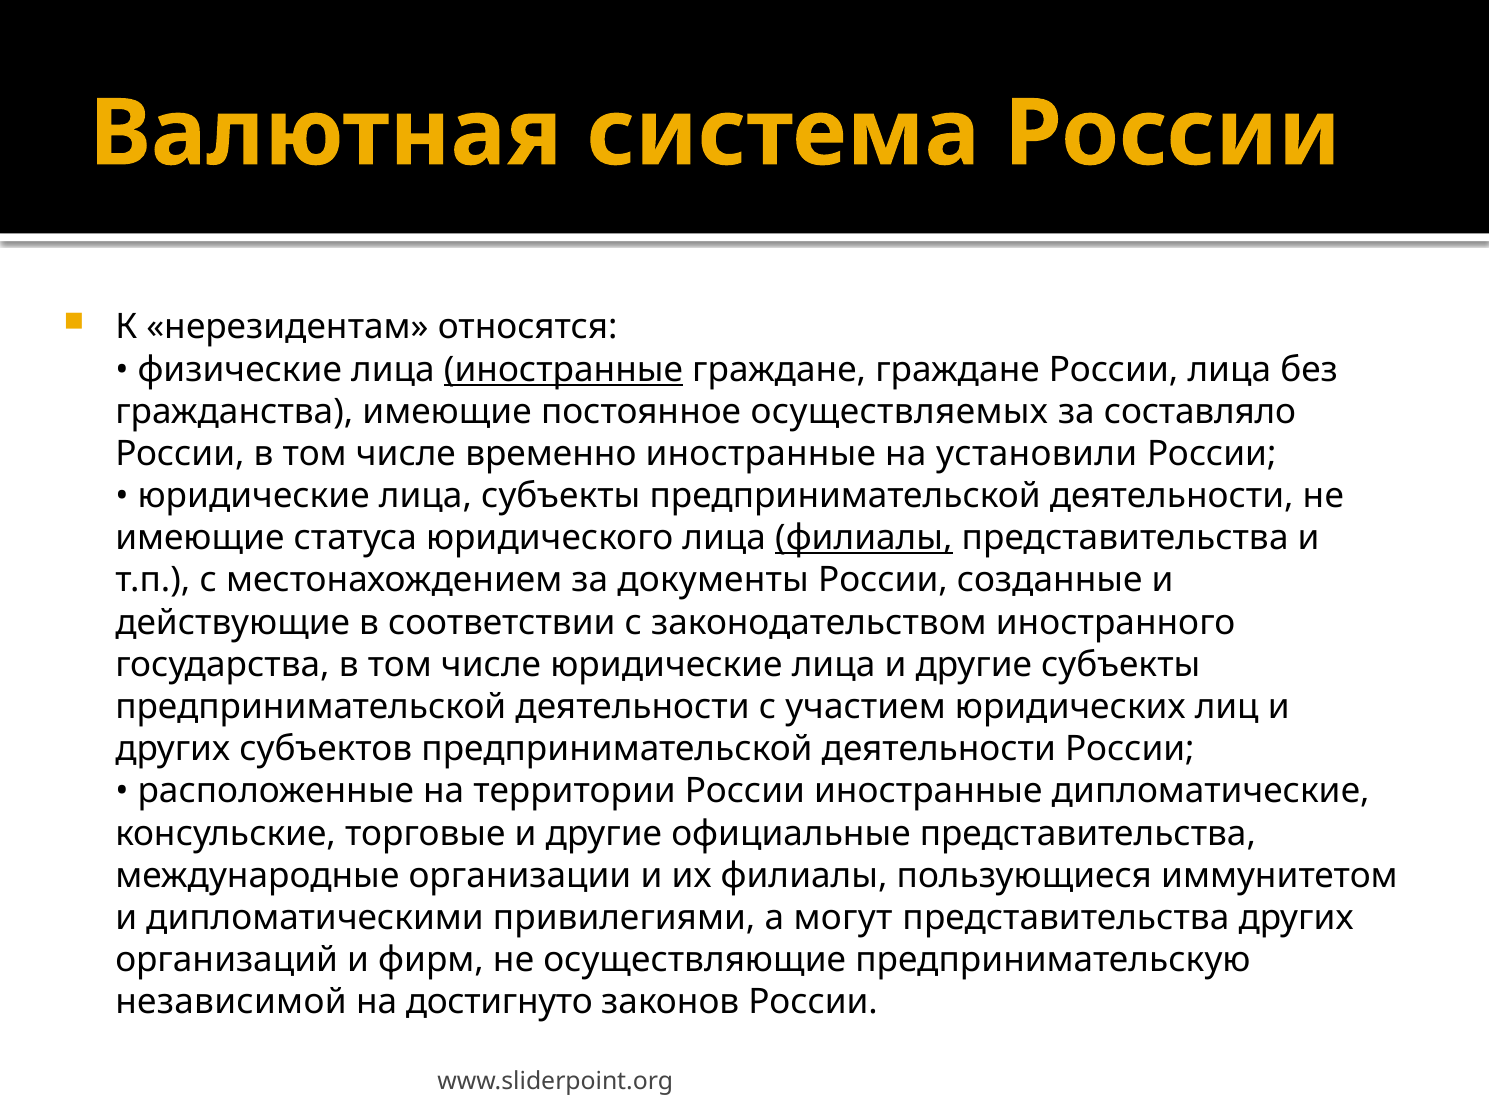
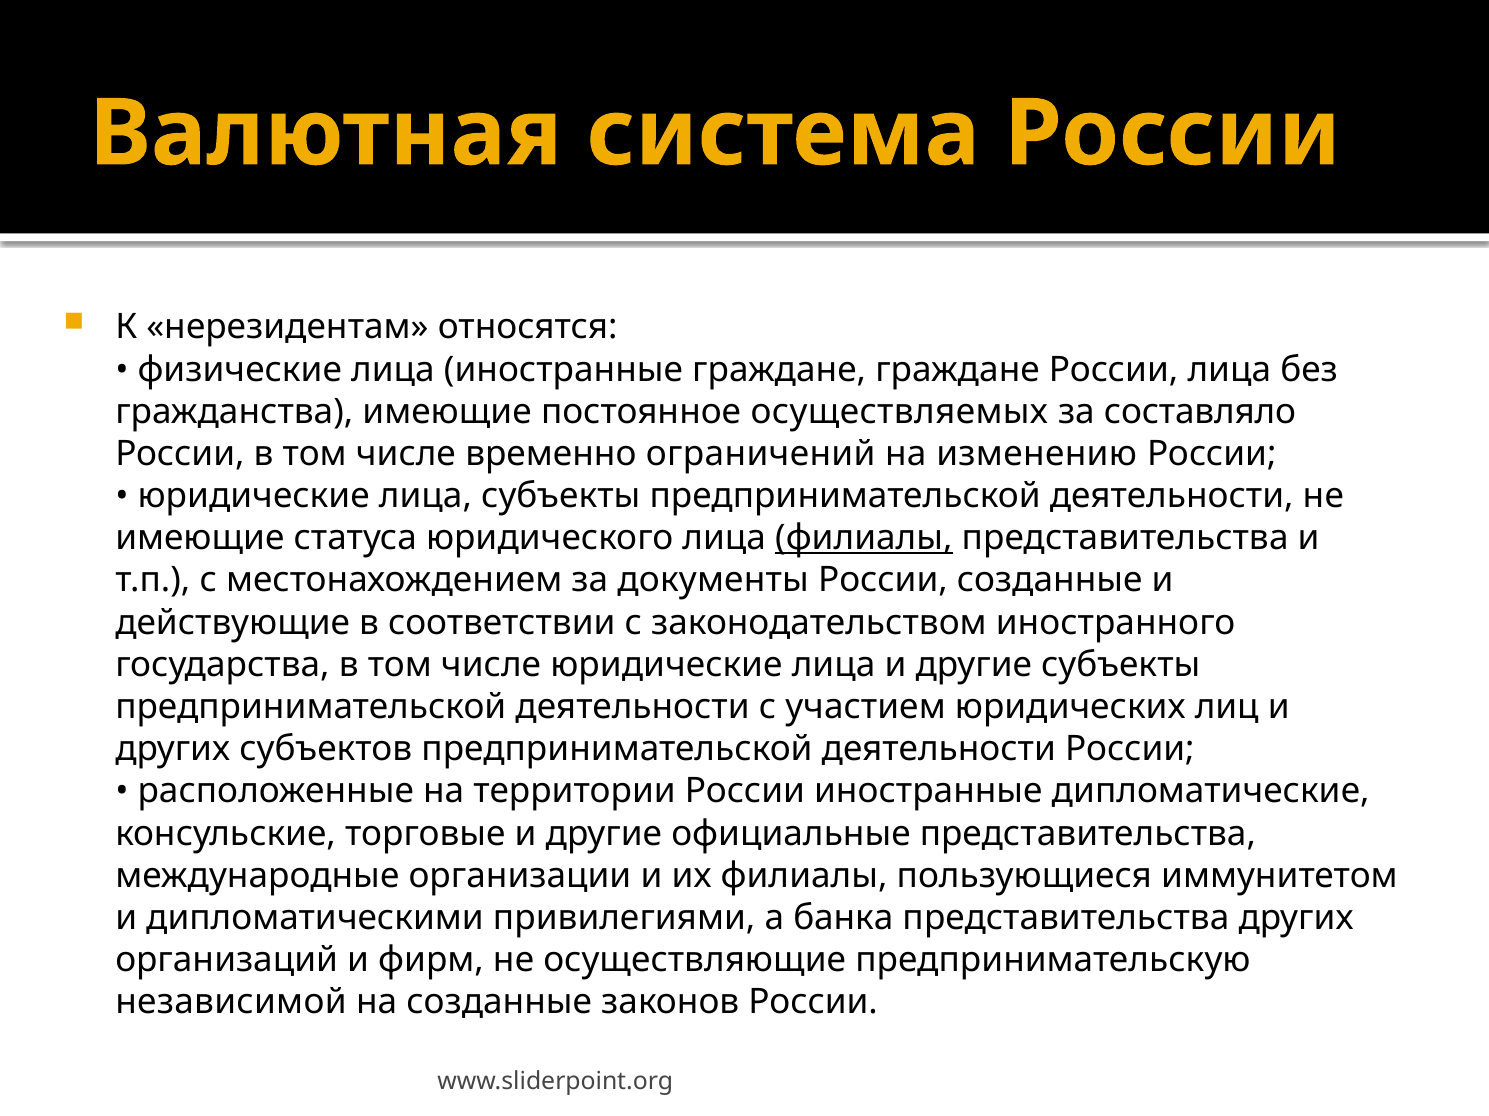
иностранные underline: present -> none (564, 370)
временно иностранные: иностранные -> ограничений (761, 454)
установили: установили -> изменению (1037, 454)
могут: могут -> банка (843, 918)
на достигнуто: достигнуто -> созданные (499, 1003)
